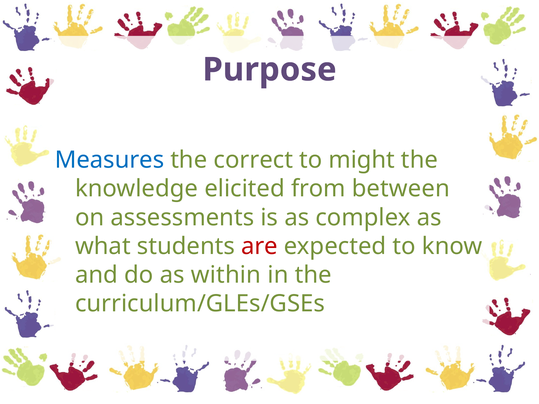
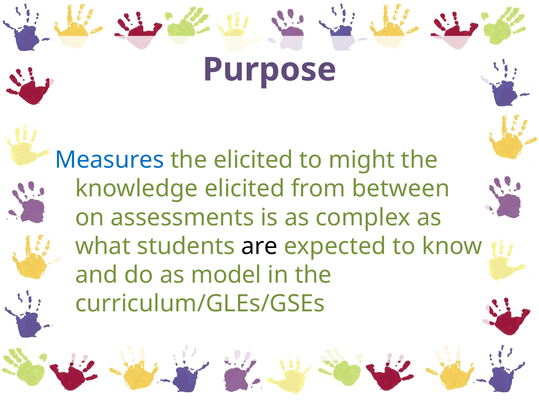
the correct: correct -> elicited (253, 160)
are colour: red -> black (260, 246)
within: within -> model (226, 275)
